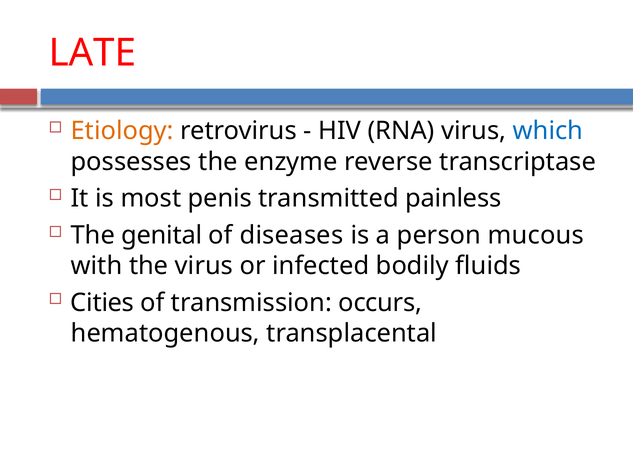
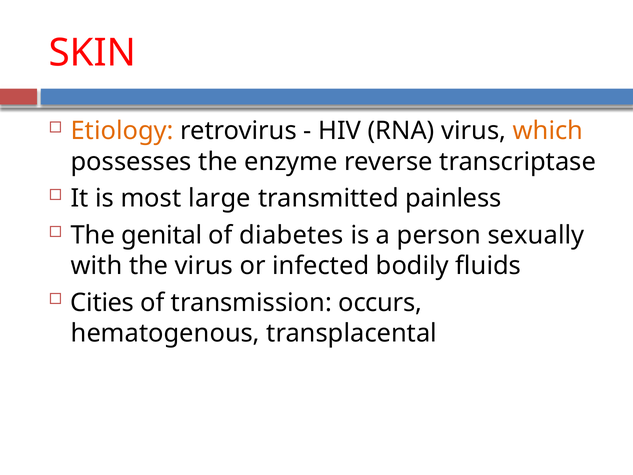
LATE: LATE -> SKIN (92, 53)
which colour: blue -> orange (548, 131)
penis: penis -> large (220, 198)
diseases: diseases -> diabetes (291, 235)
mucous: mucous -> sexually (536, 235)
